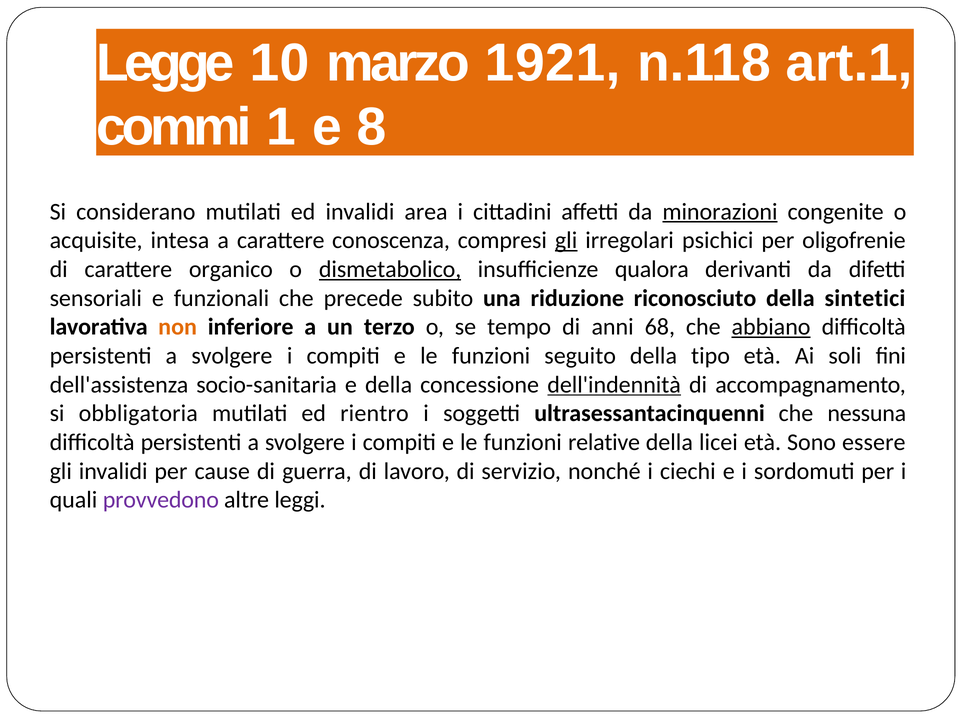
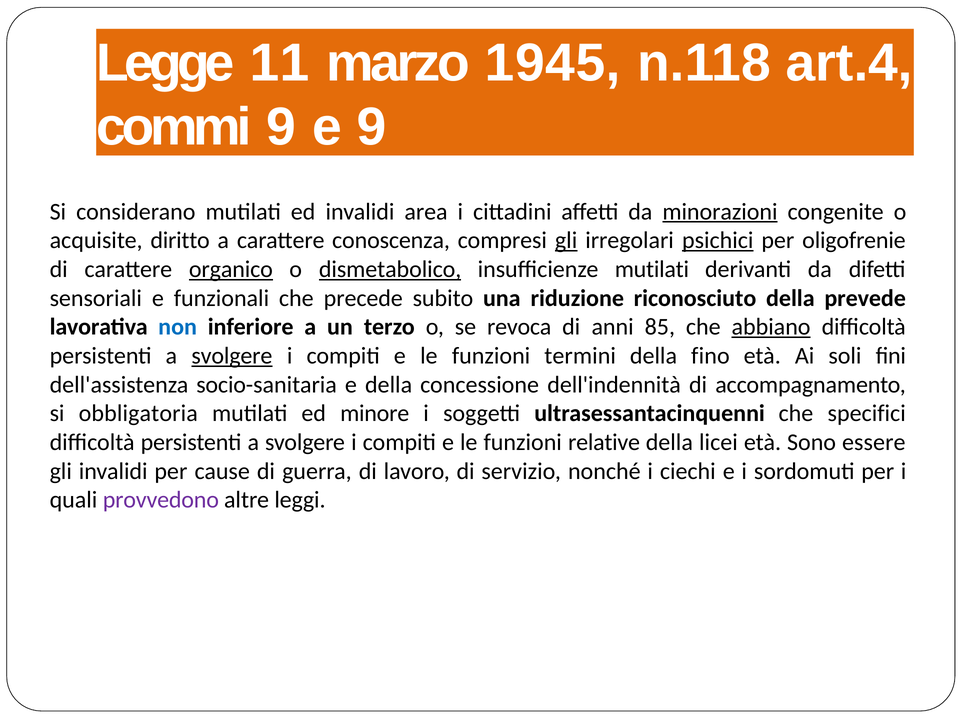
10: 10 -> 11 (280, 63)
1921: 1921 -> 1945 (553, 63)
art.1: art.1 -> art.4 (849, 63)
commi 1: 1 -> 9 (281, 127)
e 8: 8 -> 9 (372, 127)
intesa: intesa -> diritto (180, 241)
psichici underline: none -> present (718, 241)
organico underline: none -> present (231, 269)
insufficienze qualora: qualora -> mutilati (652, 269)
sintetici: sintetici -> prevede (865, 298)
non colour: orange -> blue (178, 327)
tempo: tempo -> revoca (519, 327)
68: 68 -> 85 (660, 327)
svolgere underline: none -> present (232, 356)
seguito: seguito -> termini (580, 356)
tipo: tipo -> fino (710, 356)
dell'indennità underline: present -> none (614, 385)
rientro: rientro -> minore (375, 414)
nessuna: nessuna -> specifici (867, 414)
